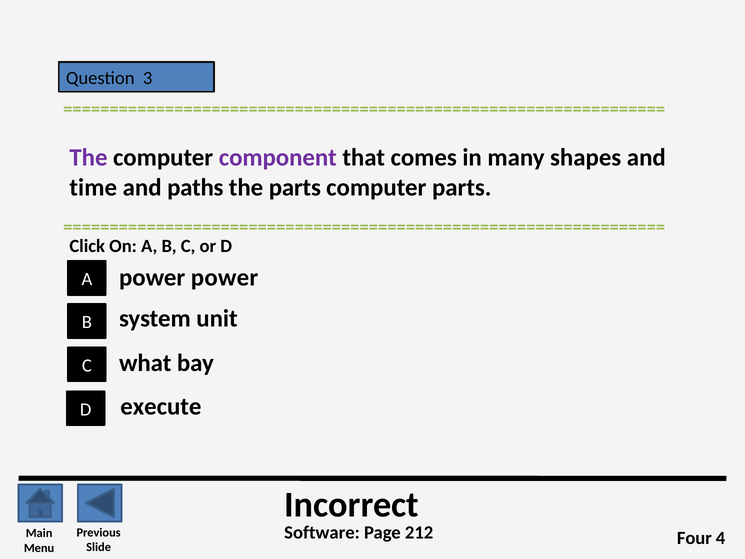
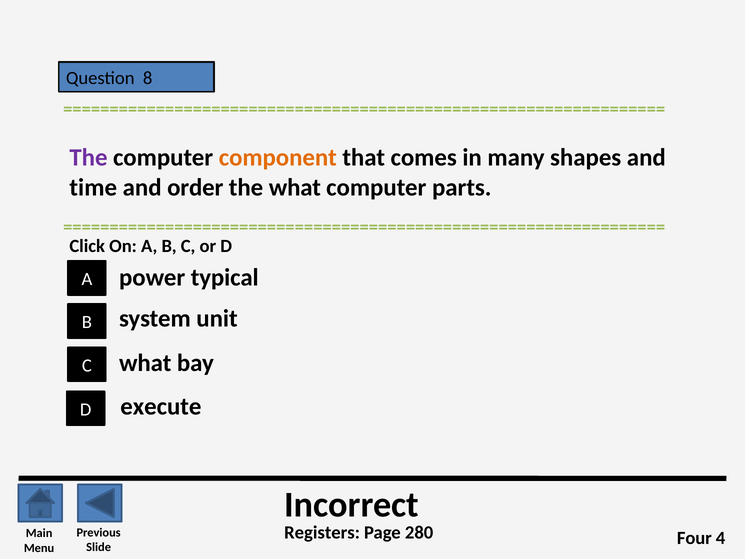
3: 3 -> 8 (148, 78)
component colour: purple -> orange (278, 157)
paths: paths -> order (195, 187)
the parts: parts -> what (295, 187)
power power: power -> typical (225, 277)
Software: Software -> Registers (322, 533)
212: 212 -> 280 (419, 533)
